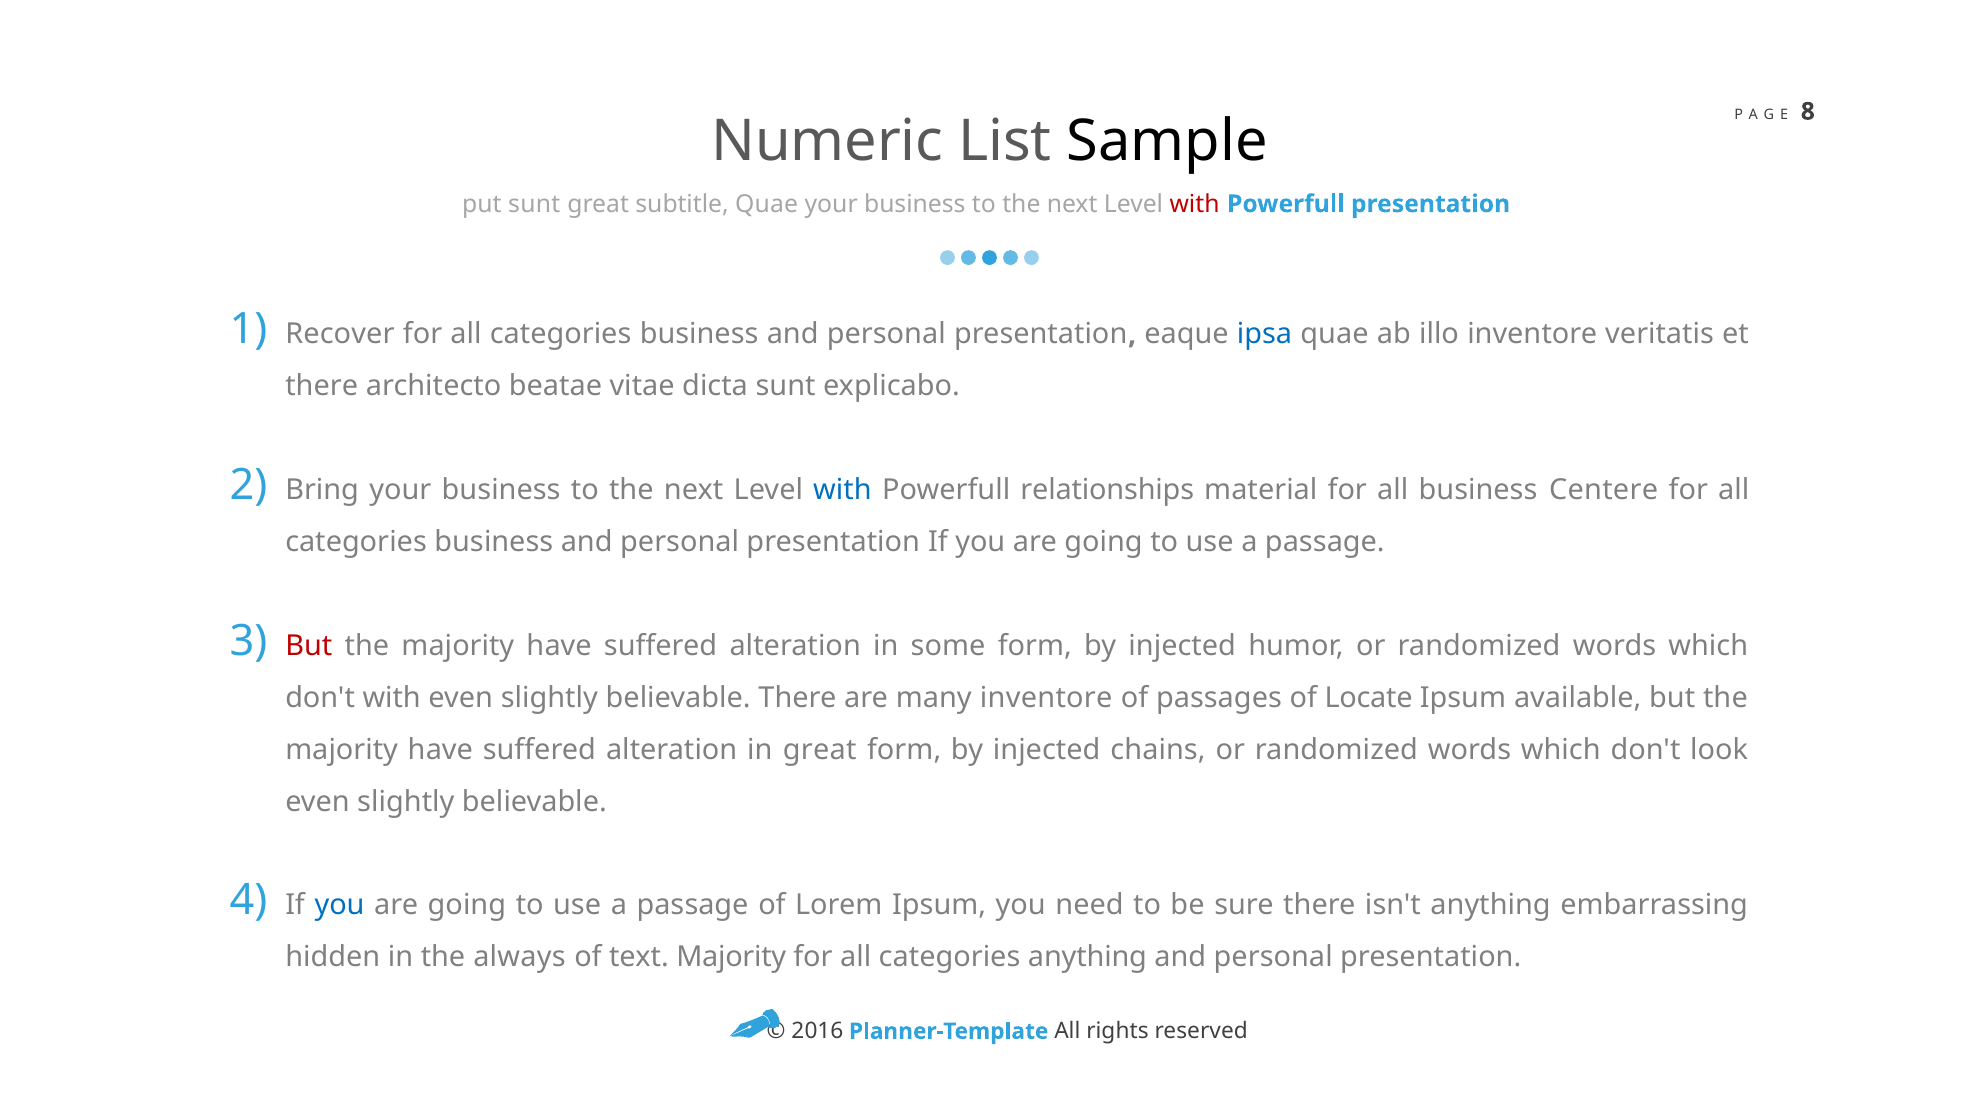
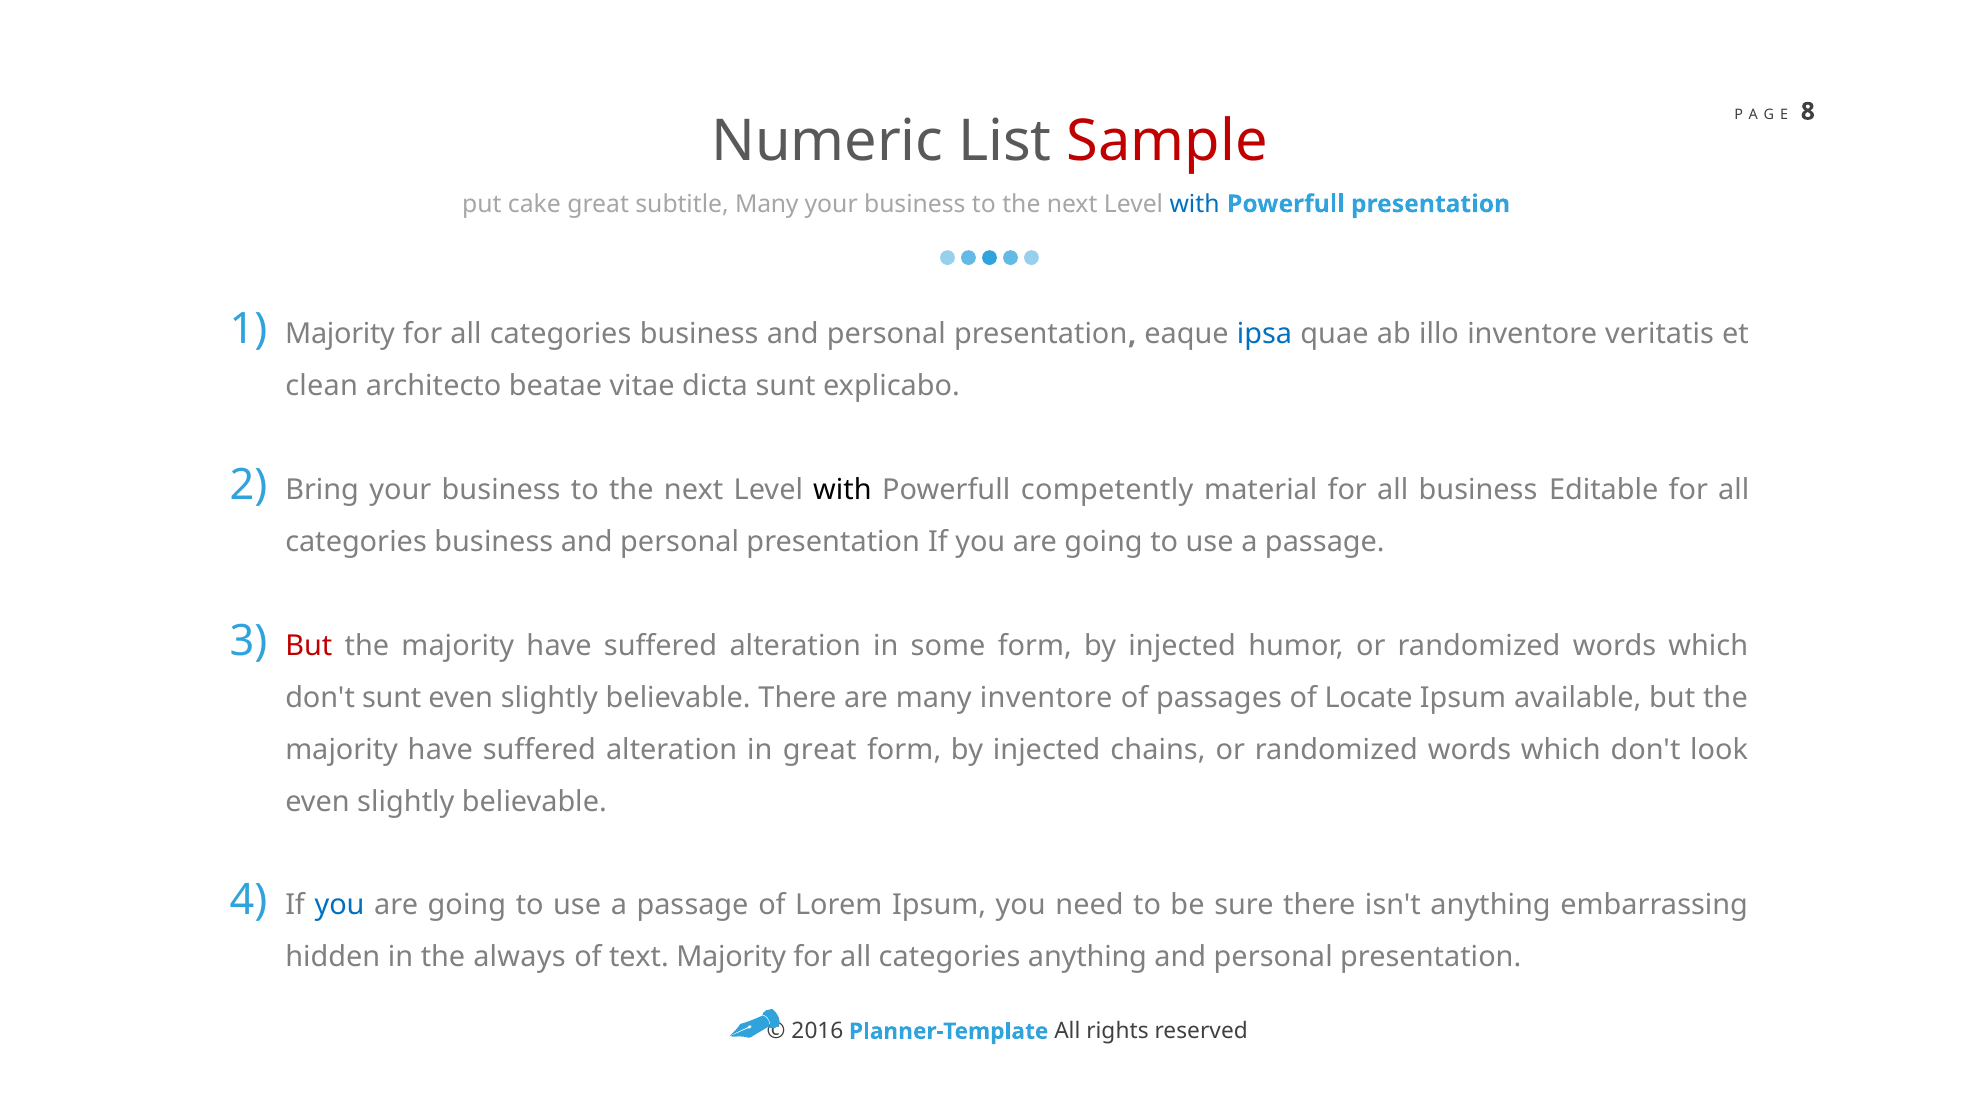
Sample colour: black -> red (1167, 141)
put sunt: sunt -> cake (534, 204)
subtitle Quae: Quae -> Many (767, 204)
with colour: red -> blue (1195, 204)
Recover: Recover -> Majority (340, 334)
there: there -> clean (322, 386)
with colour: blue -> black (842, 490)
relationships: relationships -> competently (1107, 490)
Centere: Centere -> Editable (1604, 490)
don't with: with -> sunt (392, 698)
